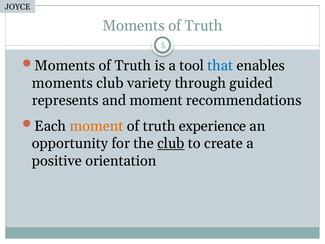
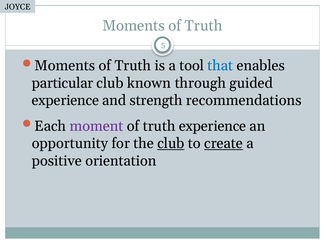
moments: moments -> particular (63, 83)
variety: variety -> known (149, 83)
represents: represents -> experience (65, 100)
and moment: moment -> strength (156, 100)
moment colour: orange -> purple (96, 126)
create underline: none -> present (224, 143)
